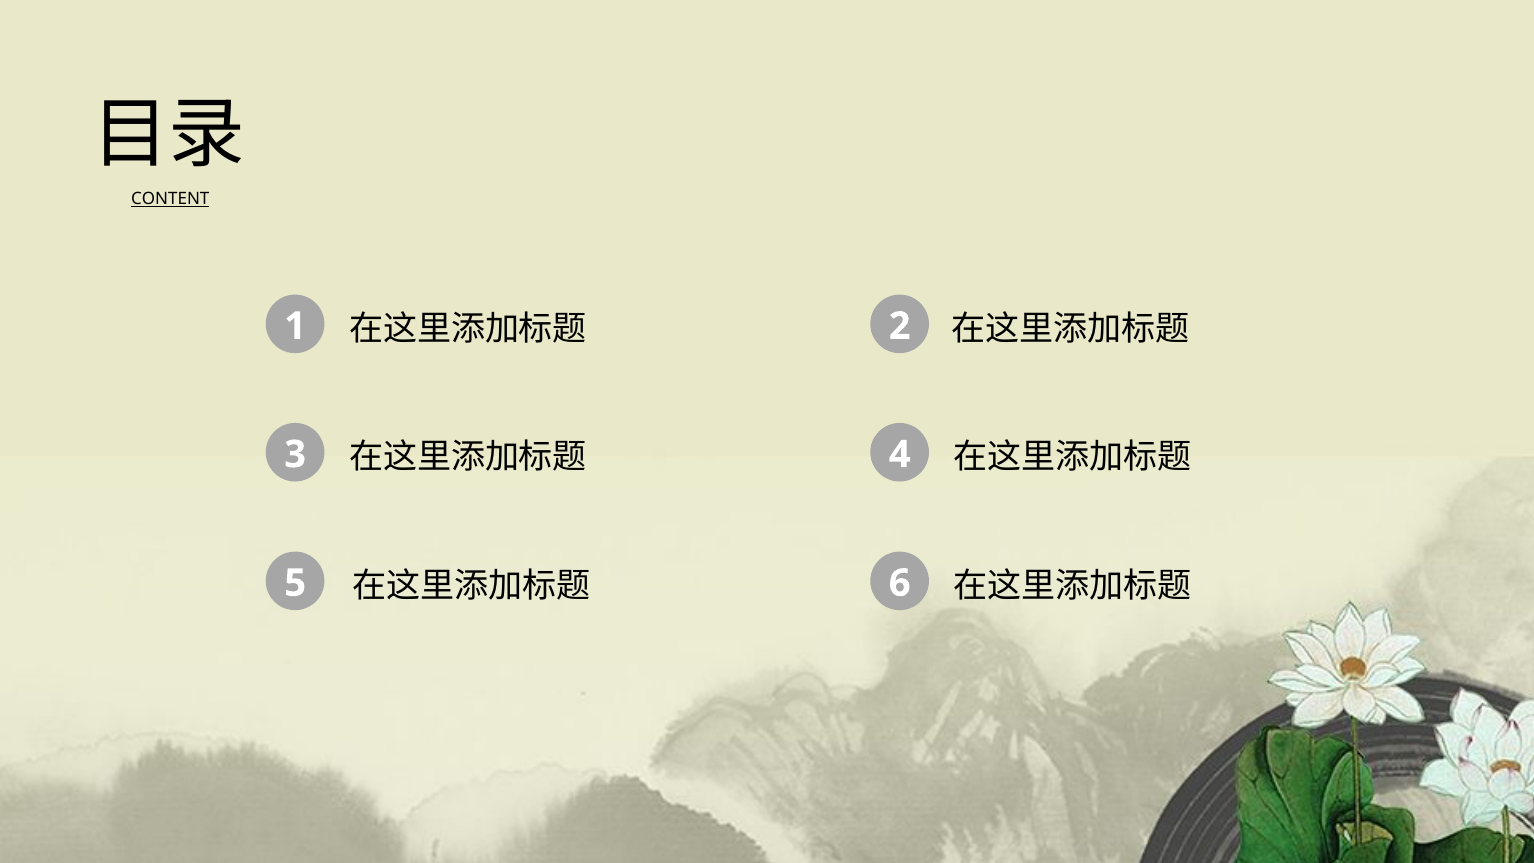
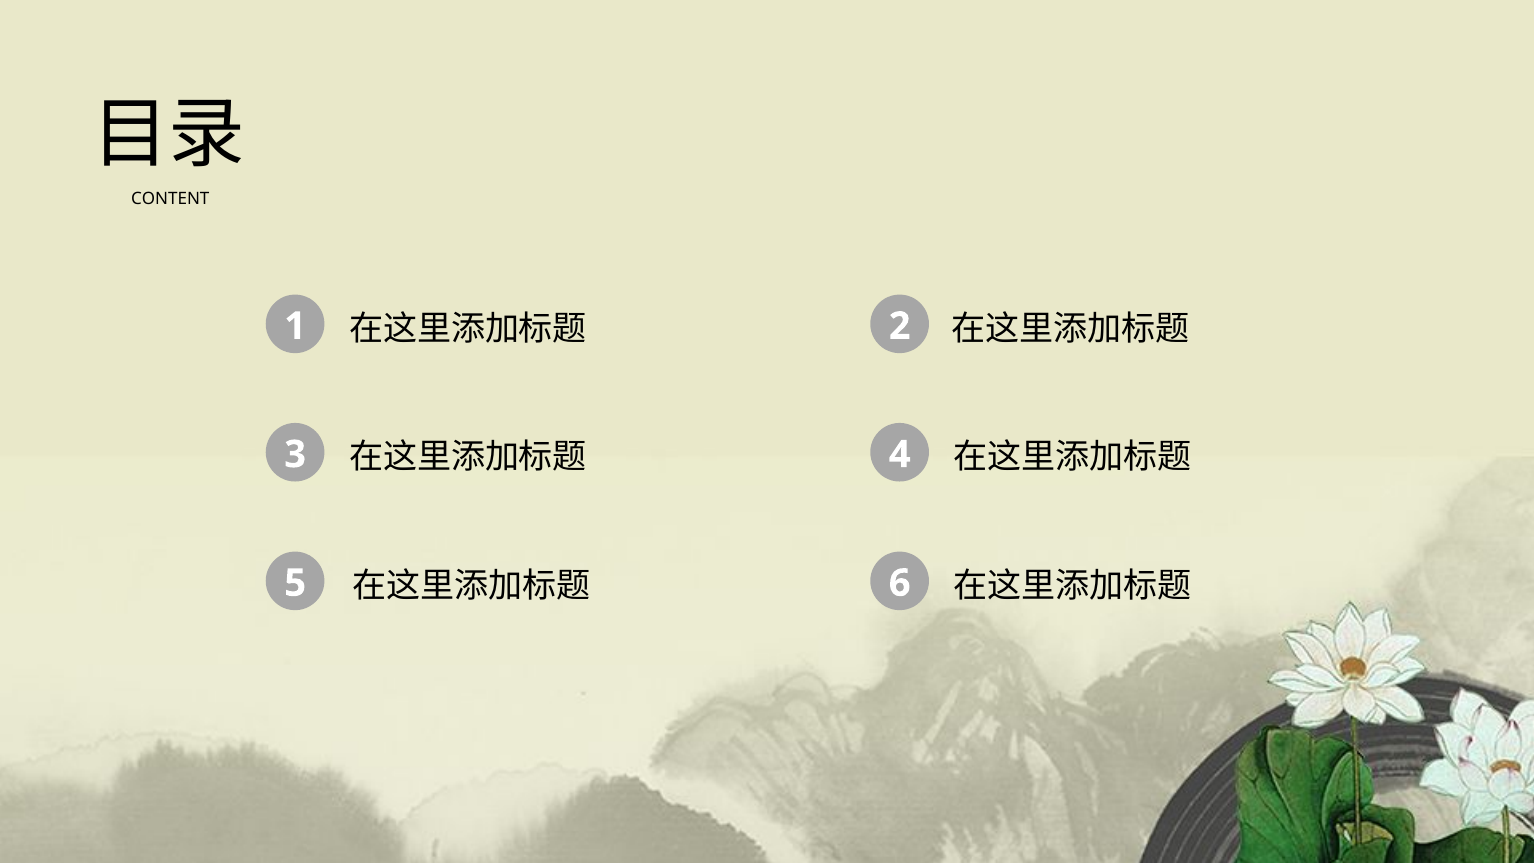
CONTENT underline: present -> none (170, 199)
